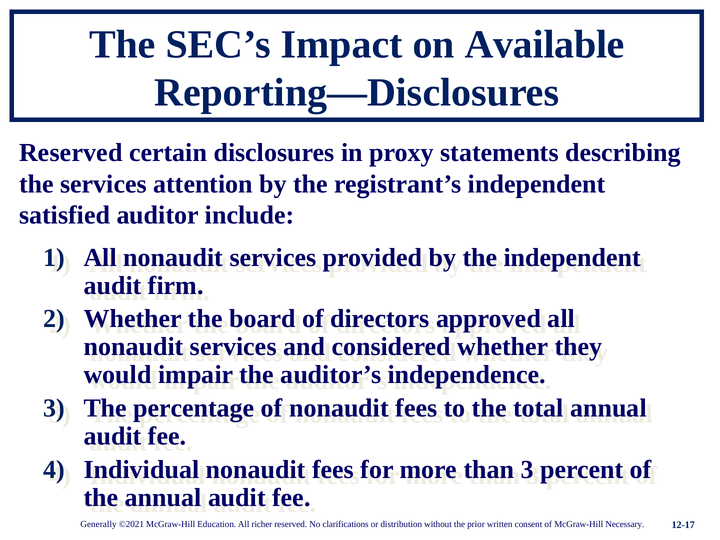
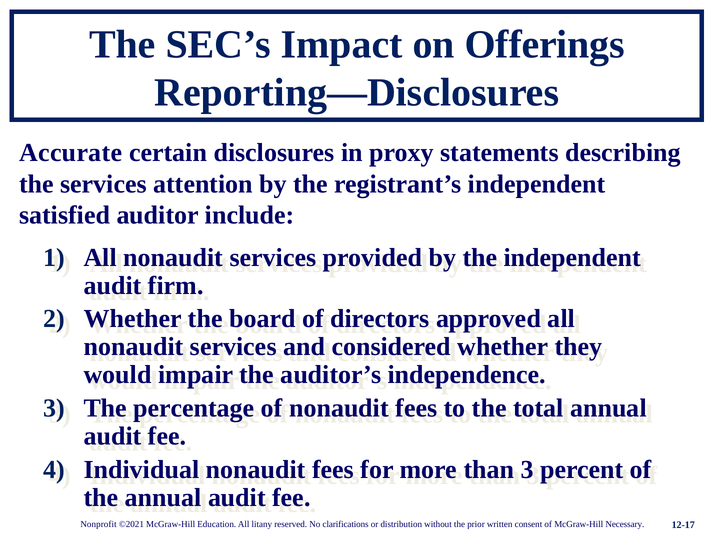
Available: Available -> Offerings (545, 45)
Reserved: Reserved -> Accurate (71, 153)
Generally: Generally -> Nonprofit (99, 524)
richer: richer -> litany (262, 524)
